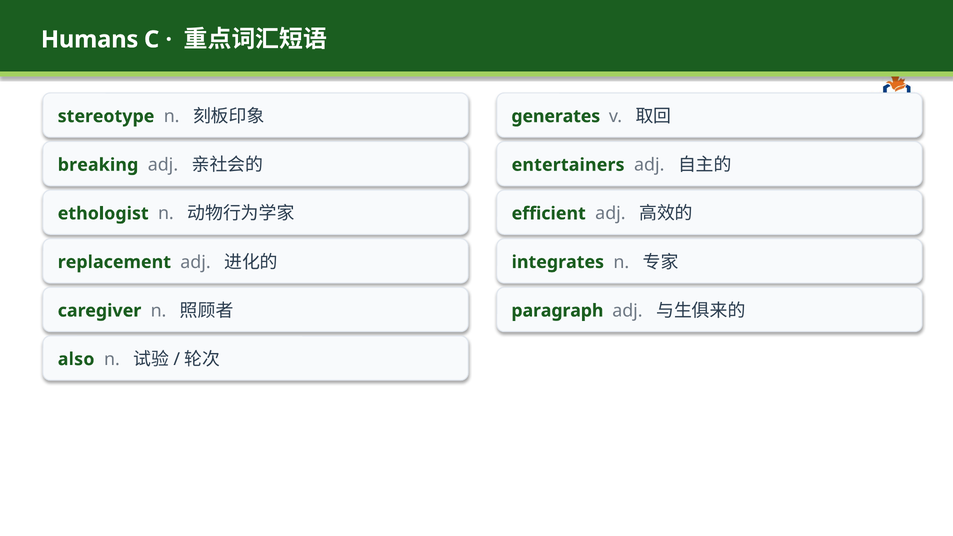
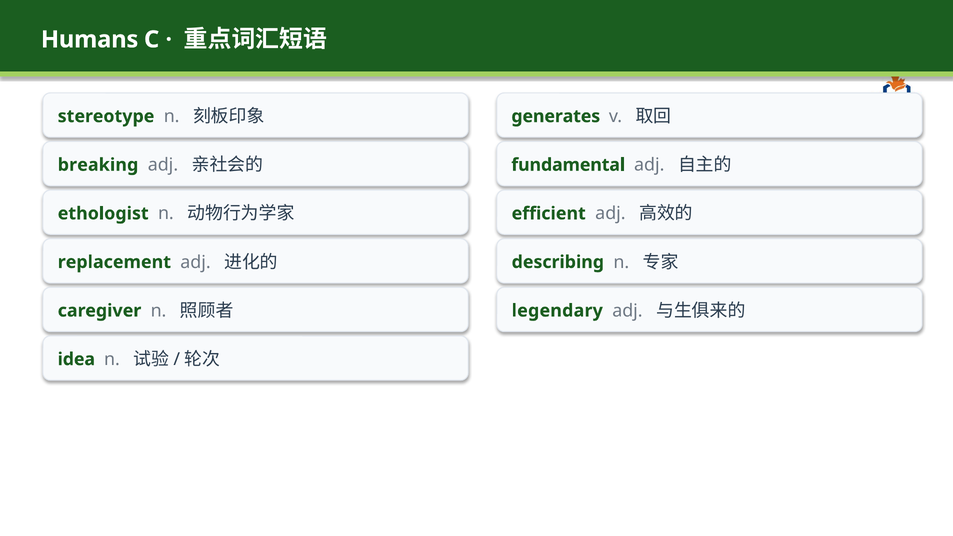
entertainers: entertainers -> fundamental (568, 165)
integrates: integrates -> describing (558, 262)
paragraph: paragraph -> legendary (557, 311)
also: also -> idea (76, 359)
